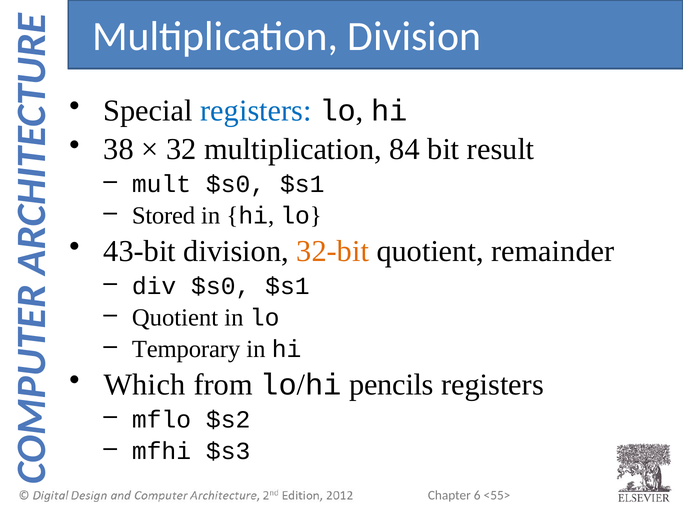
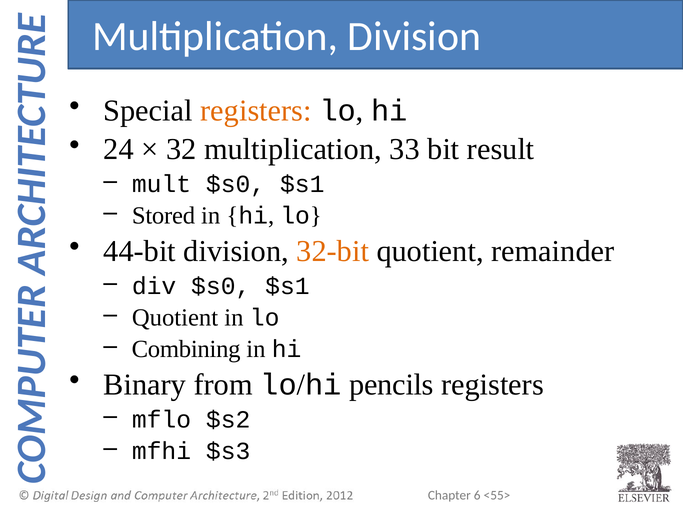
registers colour: blue -> orange (256, 111)
38: 38 -> 24 (119, 150)
84: 84 -> 33 (405, 150)
43-bit: 43-bit -> 44-bit (140, 251)
Temporary: Temporary -> Combining (186, 349)
Which: Which -> Binary (145, 385)
